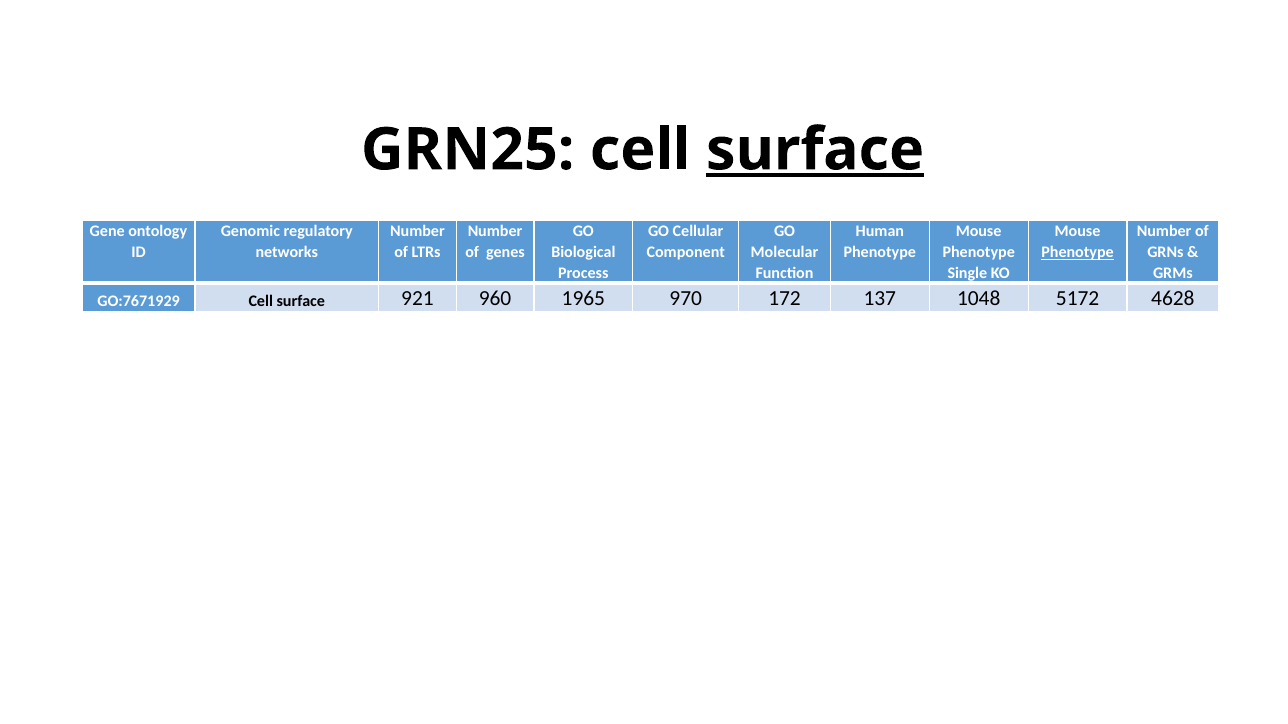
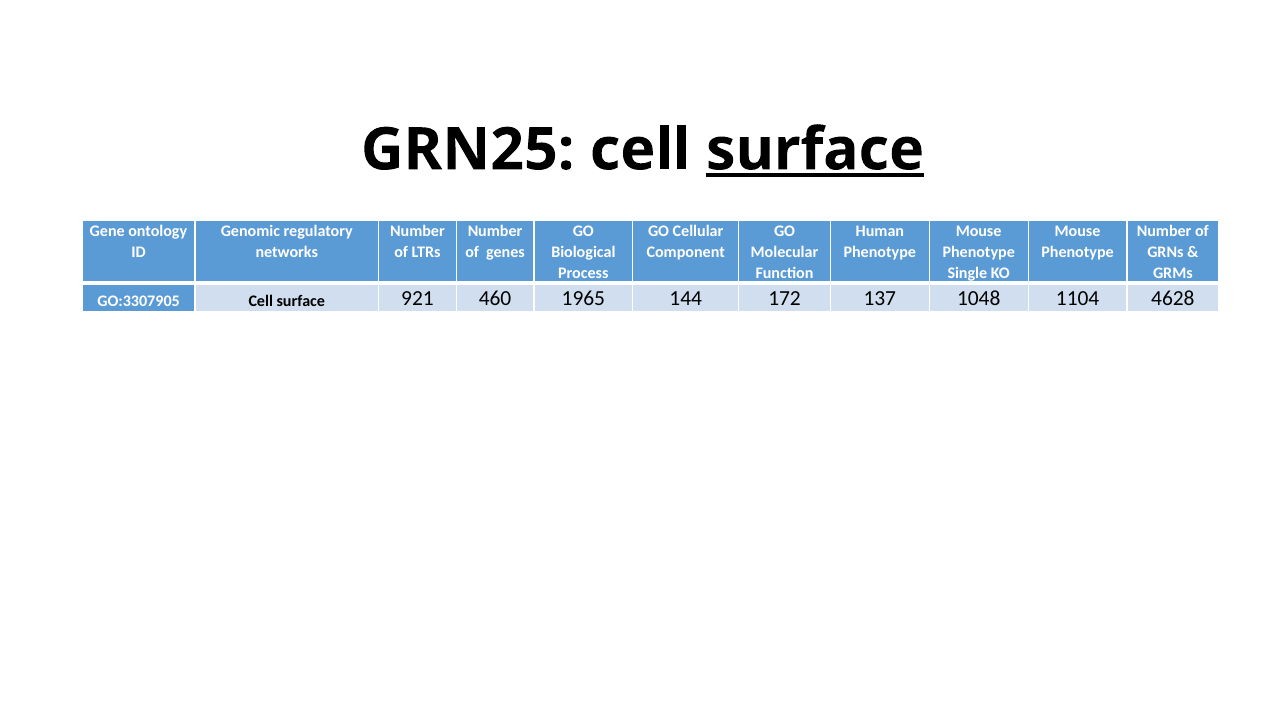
Phenotype underline: present -> none (1078, 253)
GO:7671929: GO:7671929 -> GO:3307905 (139, 302)
960: 960 -> 460 (495, 299)
970: 970 -> 144 (686, 299)
5172: 5172 -> 1104 (1078, 299)
